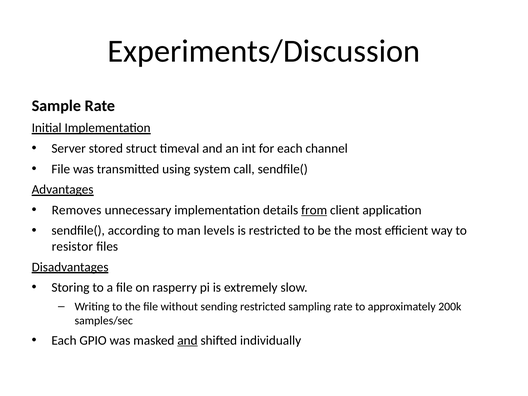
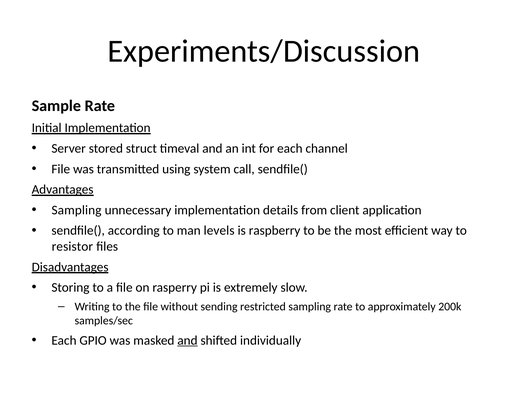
Removes: Removes -> Sampling (77, 210)
from underline: present -> none (314, 210)
is restricted: restricted -> raspberry (275, 231)
